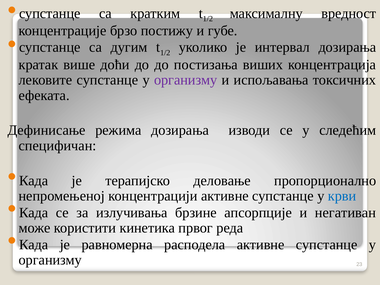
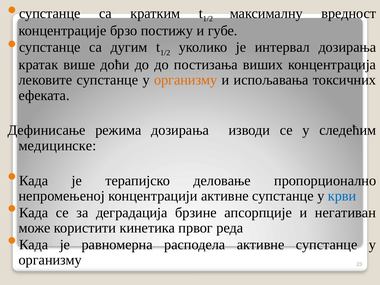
организму colour: purple -> orange (186, 80)
специфичан: специфичан -> медицинске (57, 146)
излучивања: излучивања -> деградација (132, 213)
